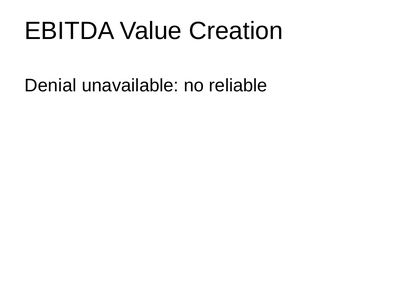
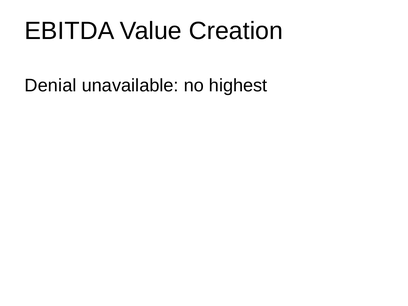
reliable: reliable -> highest (238, 86)
